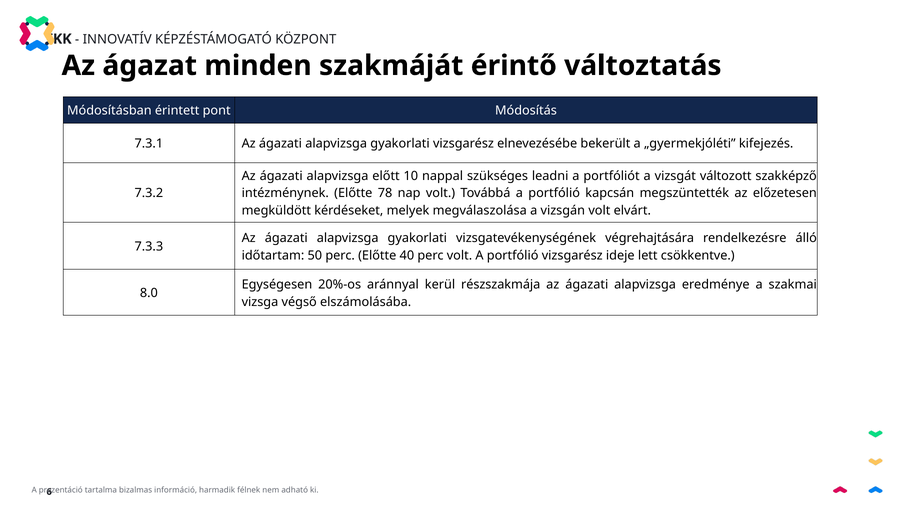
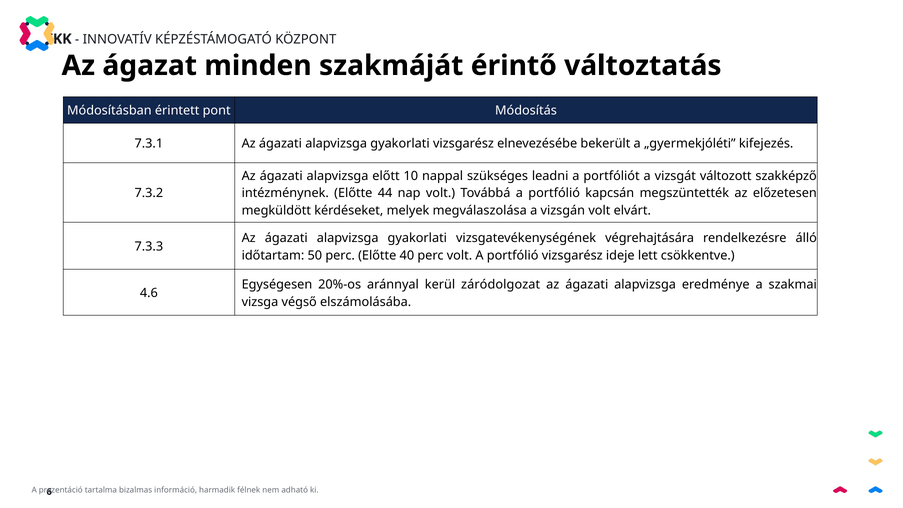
78: 78 -> 44 (385, 193)
részszakmája: részszakmája -> záródolgozat (501, 285)
8.0: 8.0 -> 4.6 (149, 293)
